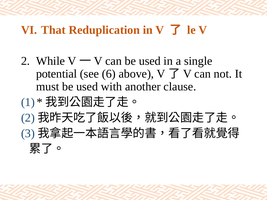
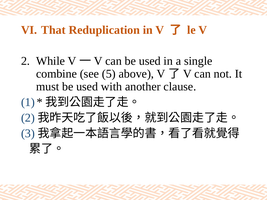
potential: potential -> combine (56, 74)
6: 6 -> 5 (109, 74)
